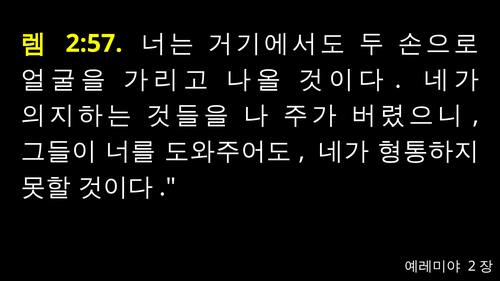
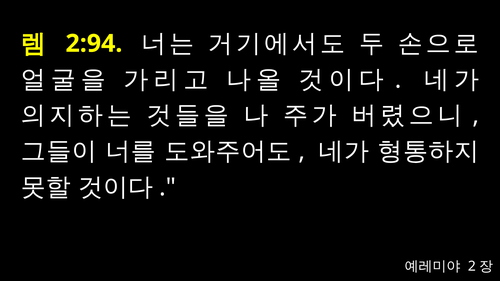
2:57: 2:57 -> 2:94 (94, 44)
